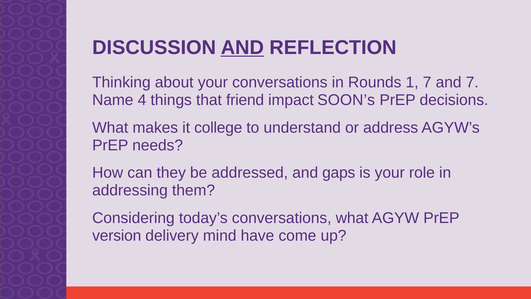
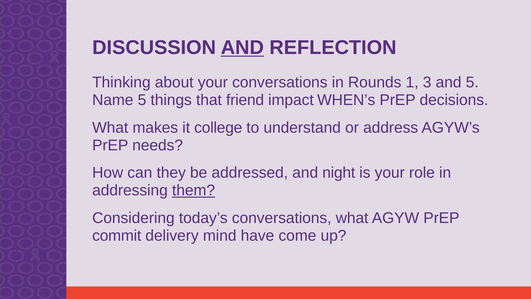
1 7: 7 -> 3 (427, 82)
and 7: 7 -> 5 (472, 82)
Name 4: 4 -> 5 (142, 100)
SOON’s: SOON’s -> WHEN’s (346, 100)
gaps: gaps -> night (339, 173)
them underline: none -> present (194, 190)
version: version -> commit (117, 235)
